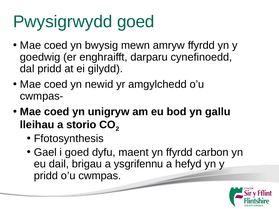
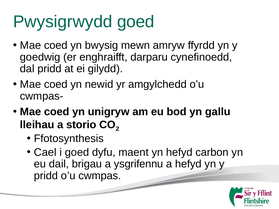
Gael: Gael -> Cael (45, 152)
yn ffyrdd: ffyrdd -> hefyd (179, 152)
